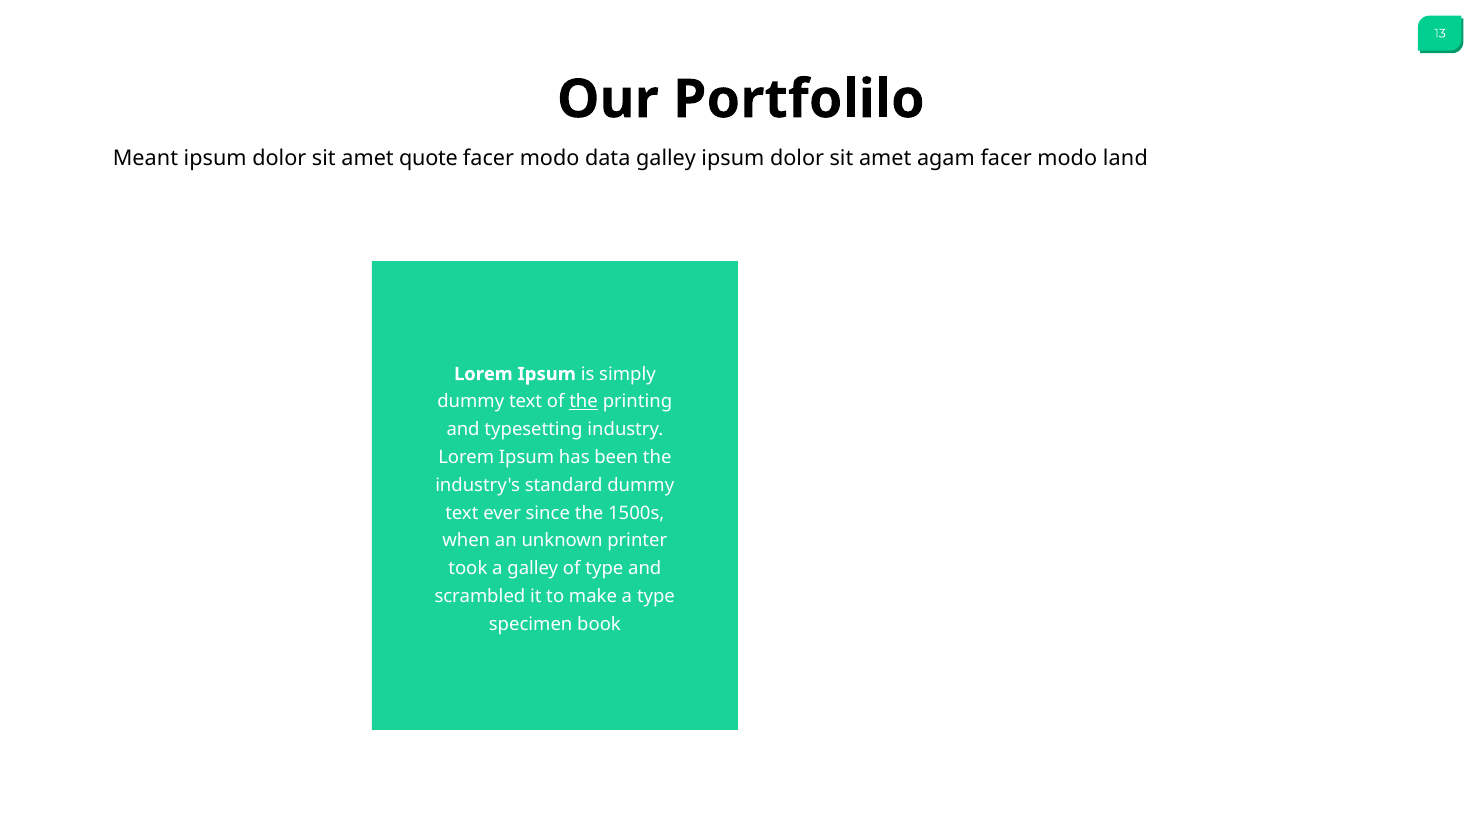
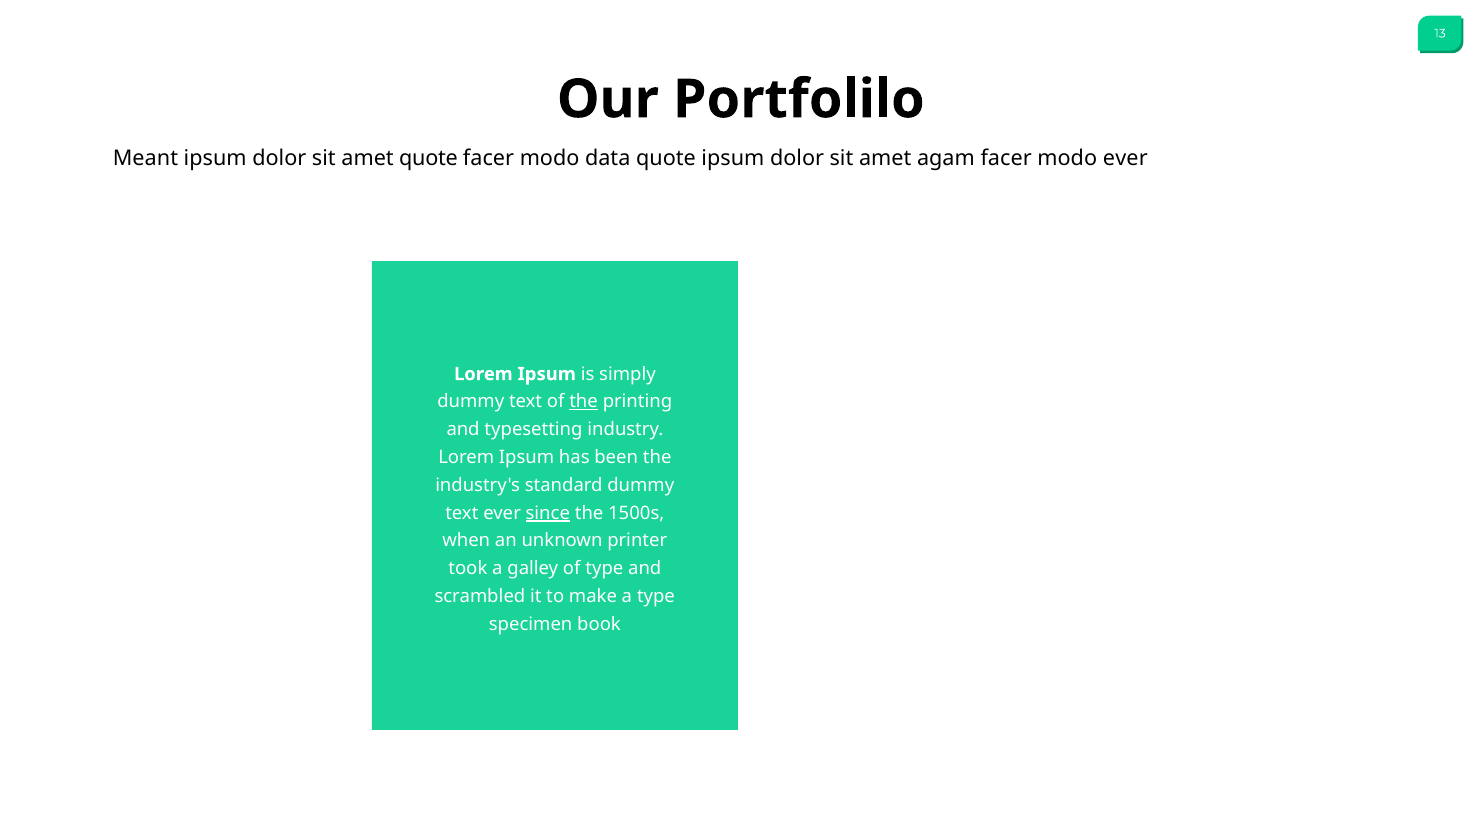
data galley: galley -> quote (666, 158)
modo land: land -> ever (1125, 158)
since underline: none -> present (548, 513)
